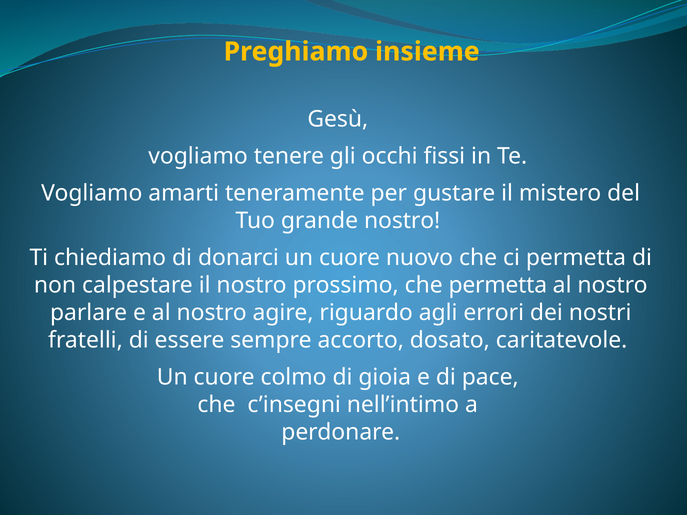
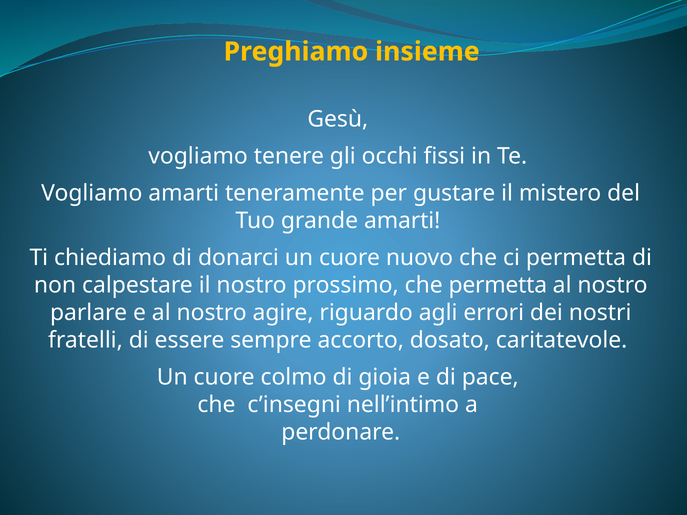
grande nostro: nostro -> amarti (402, 221)
